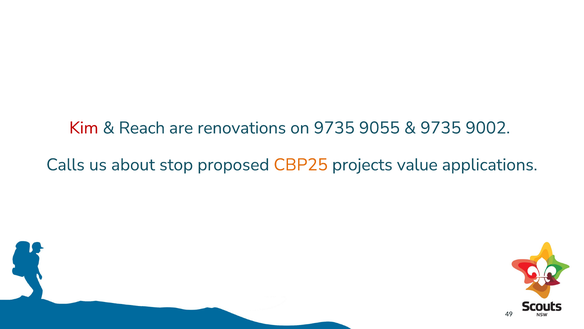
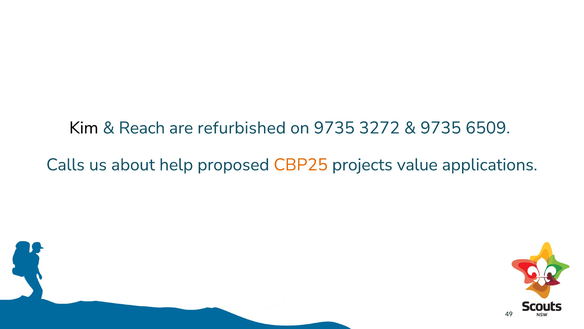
Kim colour: red -> black (84, 128)
renovations: renovations -> refurbished (242, 128)
9055: 9055 -> 3272 (379, 128)
9002: 9002 -> 6509 (488, 128)
stop: stop -> help (176, 164)
